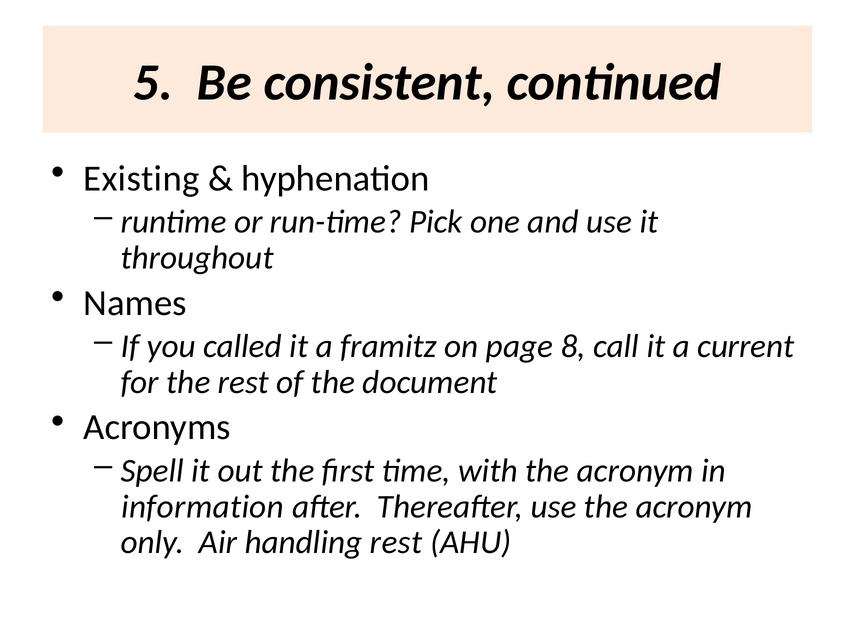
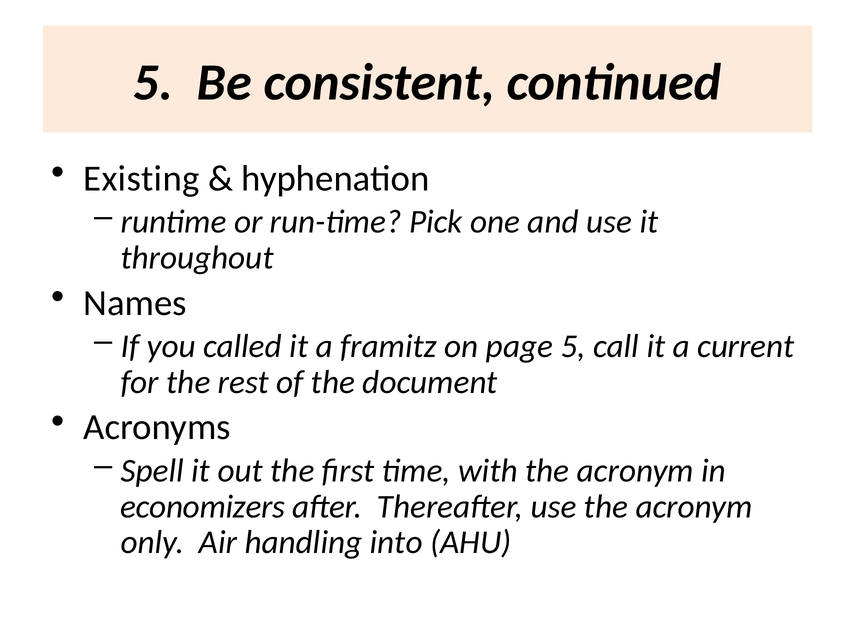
page 8: 8 -> 5 (573, 346)
information: information -> economizers (203, 507)
handling rest: rest -> into (396, 543)
